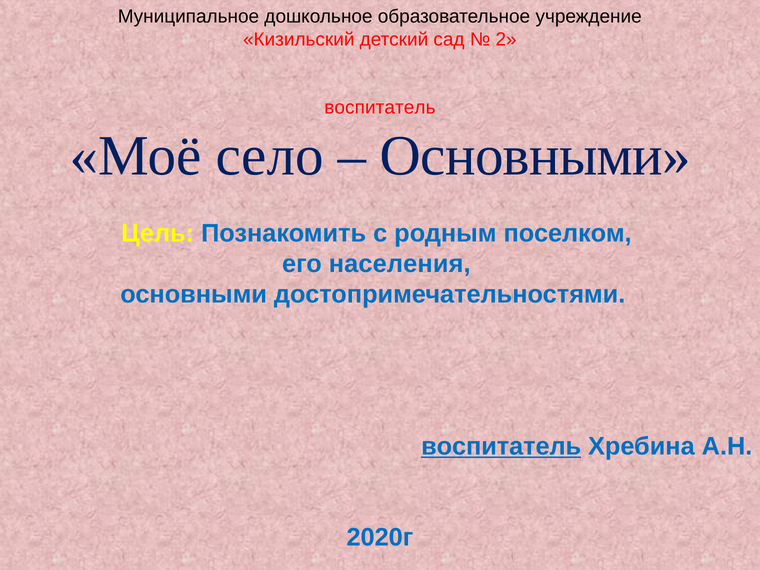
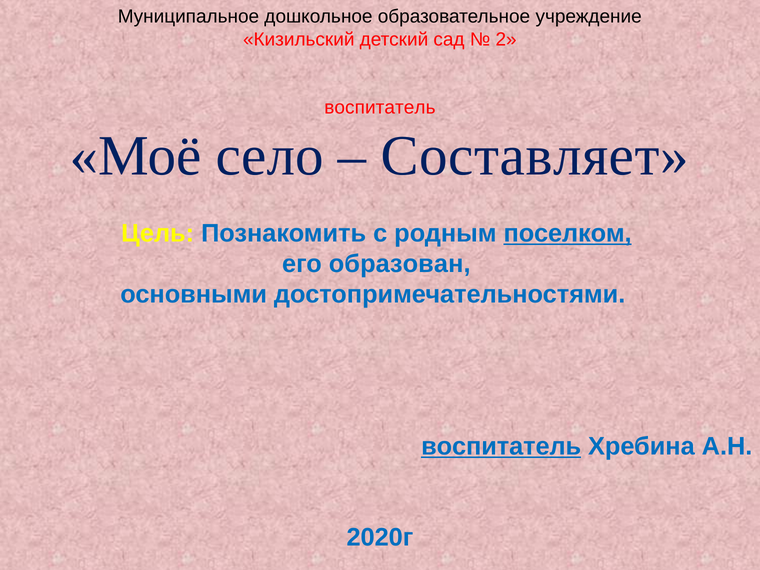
Основными: Основными -> Составляет (535, 156)
поселком underline: none -> present (568, 233)
населения: населения -> образован (400, 264)
